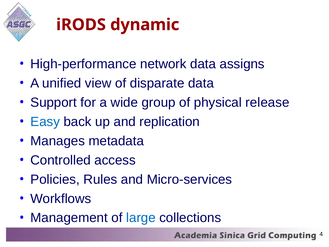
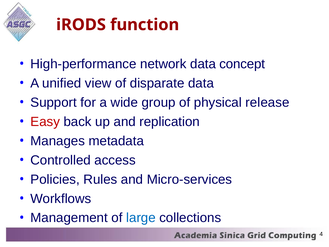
dynamic: dynamic -> function (145, 25)
assigns: assigns -> concept (242, 64)
Easy colour: blue -> red (45, 122)
